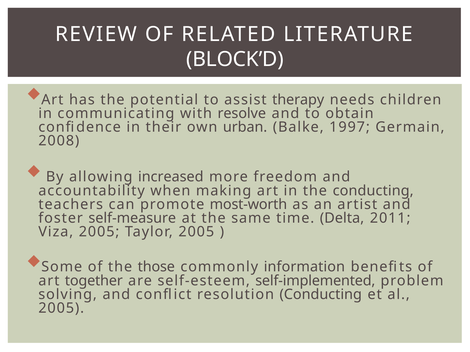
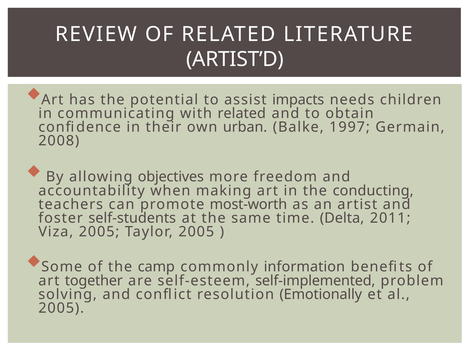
BLOCK’D: BLOCK’D -> ARTIST’D (235, 59)
therapy: therapy -> impacts (298, 100)
with resolve: resolve -> related (242, 114)
increased: increased -> objectives (171, 177)
self-measure: self-measure -> self-students (132, 218)
those: those -> camp (156, 267)
resolution Conducting: Conducting -> Emotionally (321, 295)
